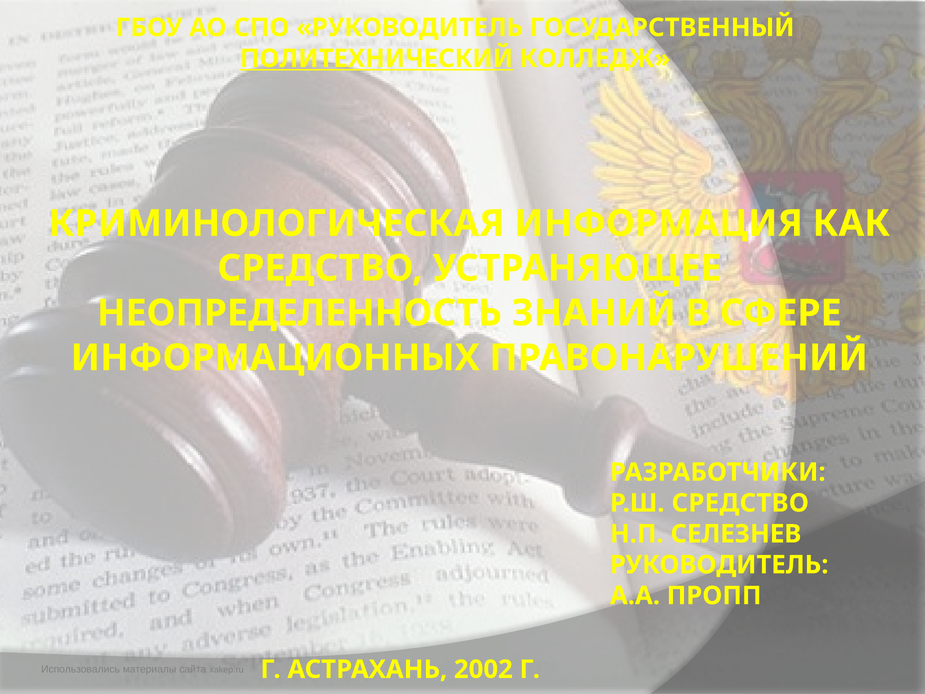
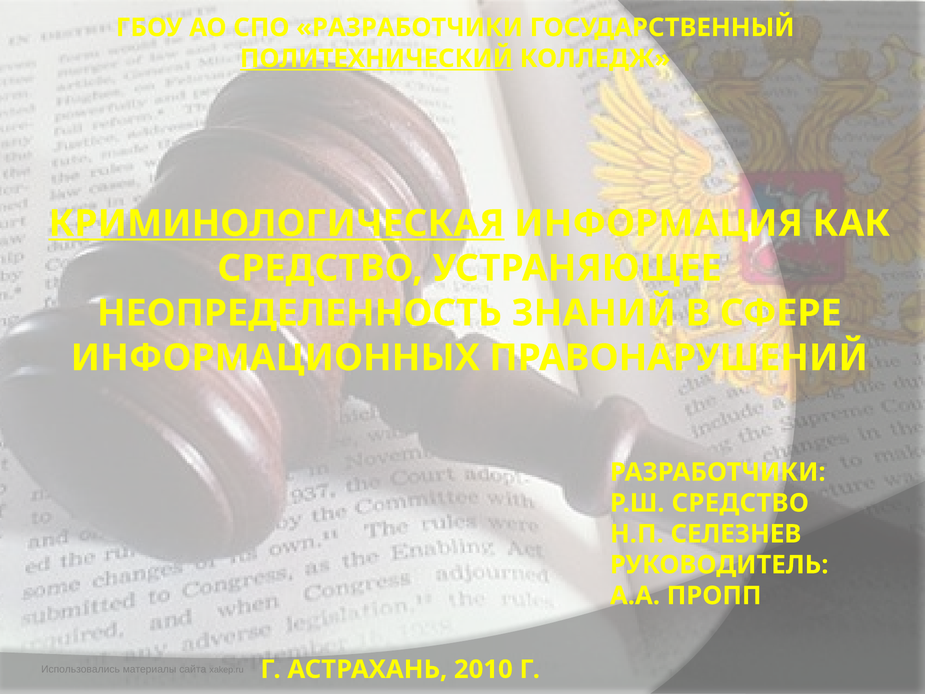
СПО РУКОВОДИТЕЛЬ: РУКОВОДИТЕЛЬ -> РАЗРАБОТЧИКИ (410, 28)
КРИМИНОЛОГИЧЕСКАЯ underline: none -> present (277, 223)
2002: 2002 -> 2010 (483, 669)
